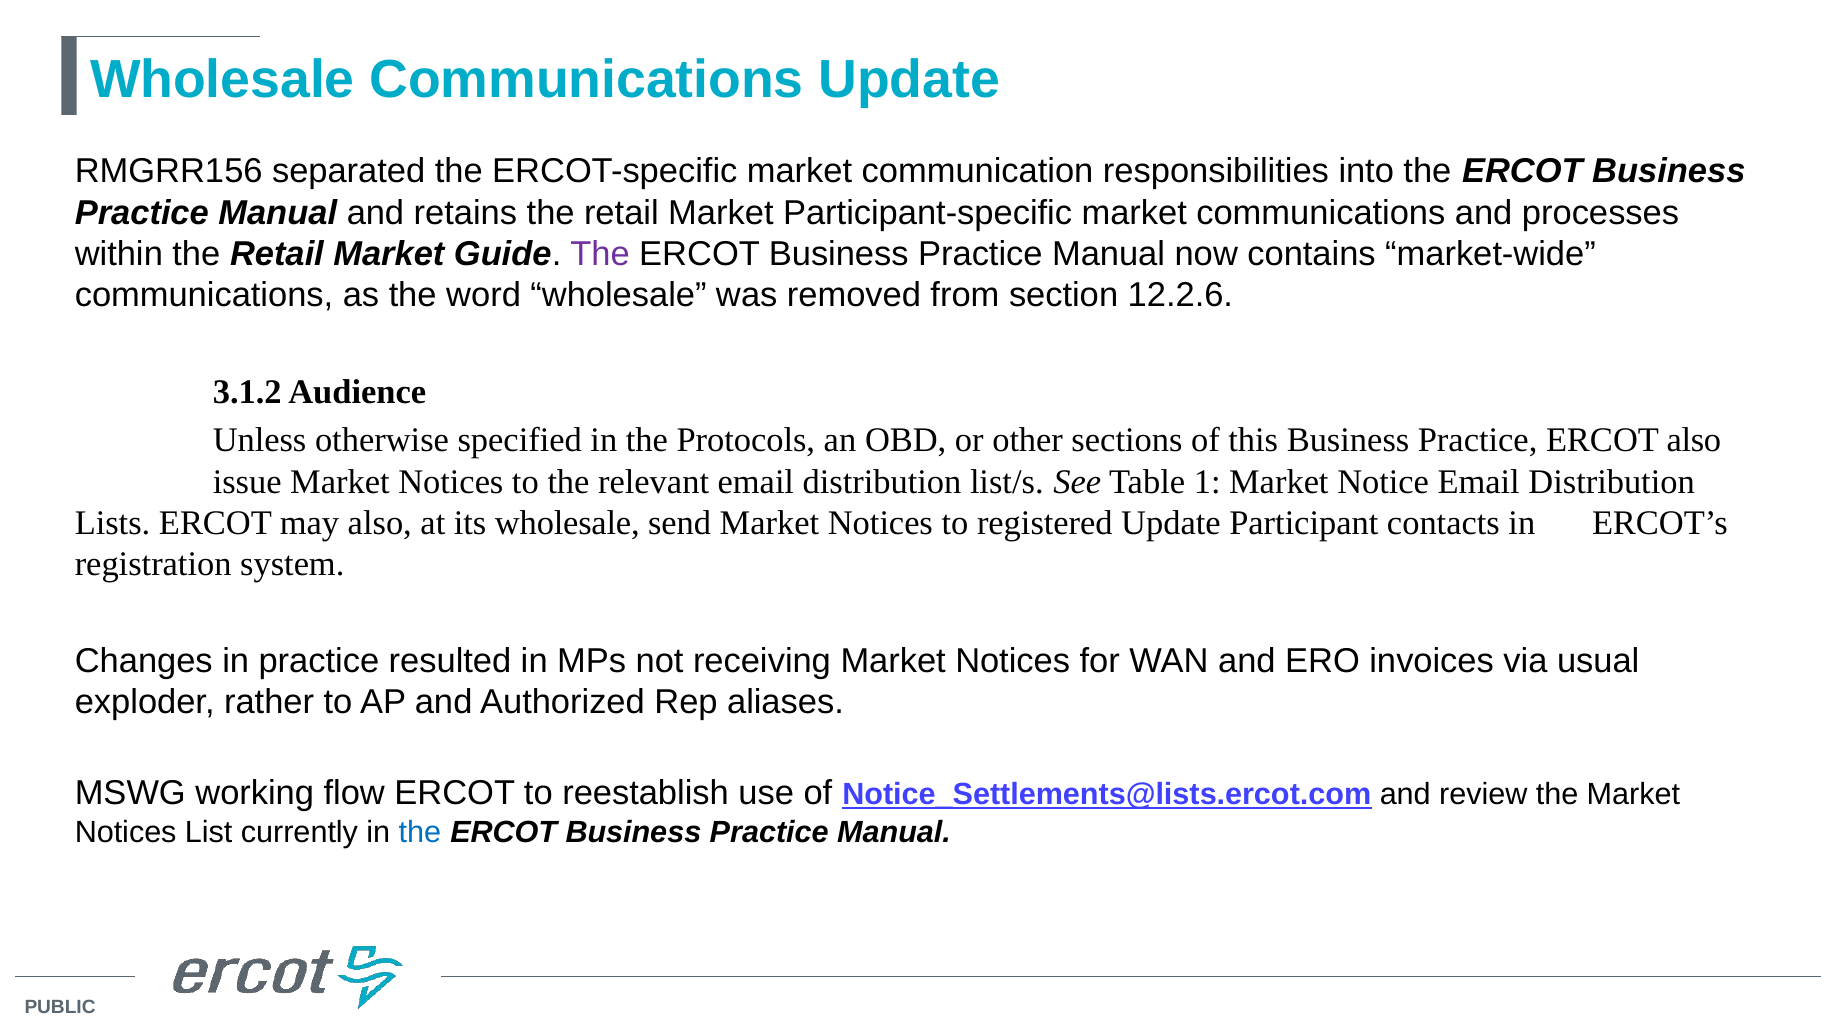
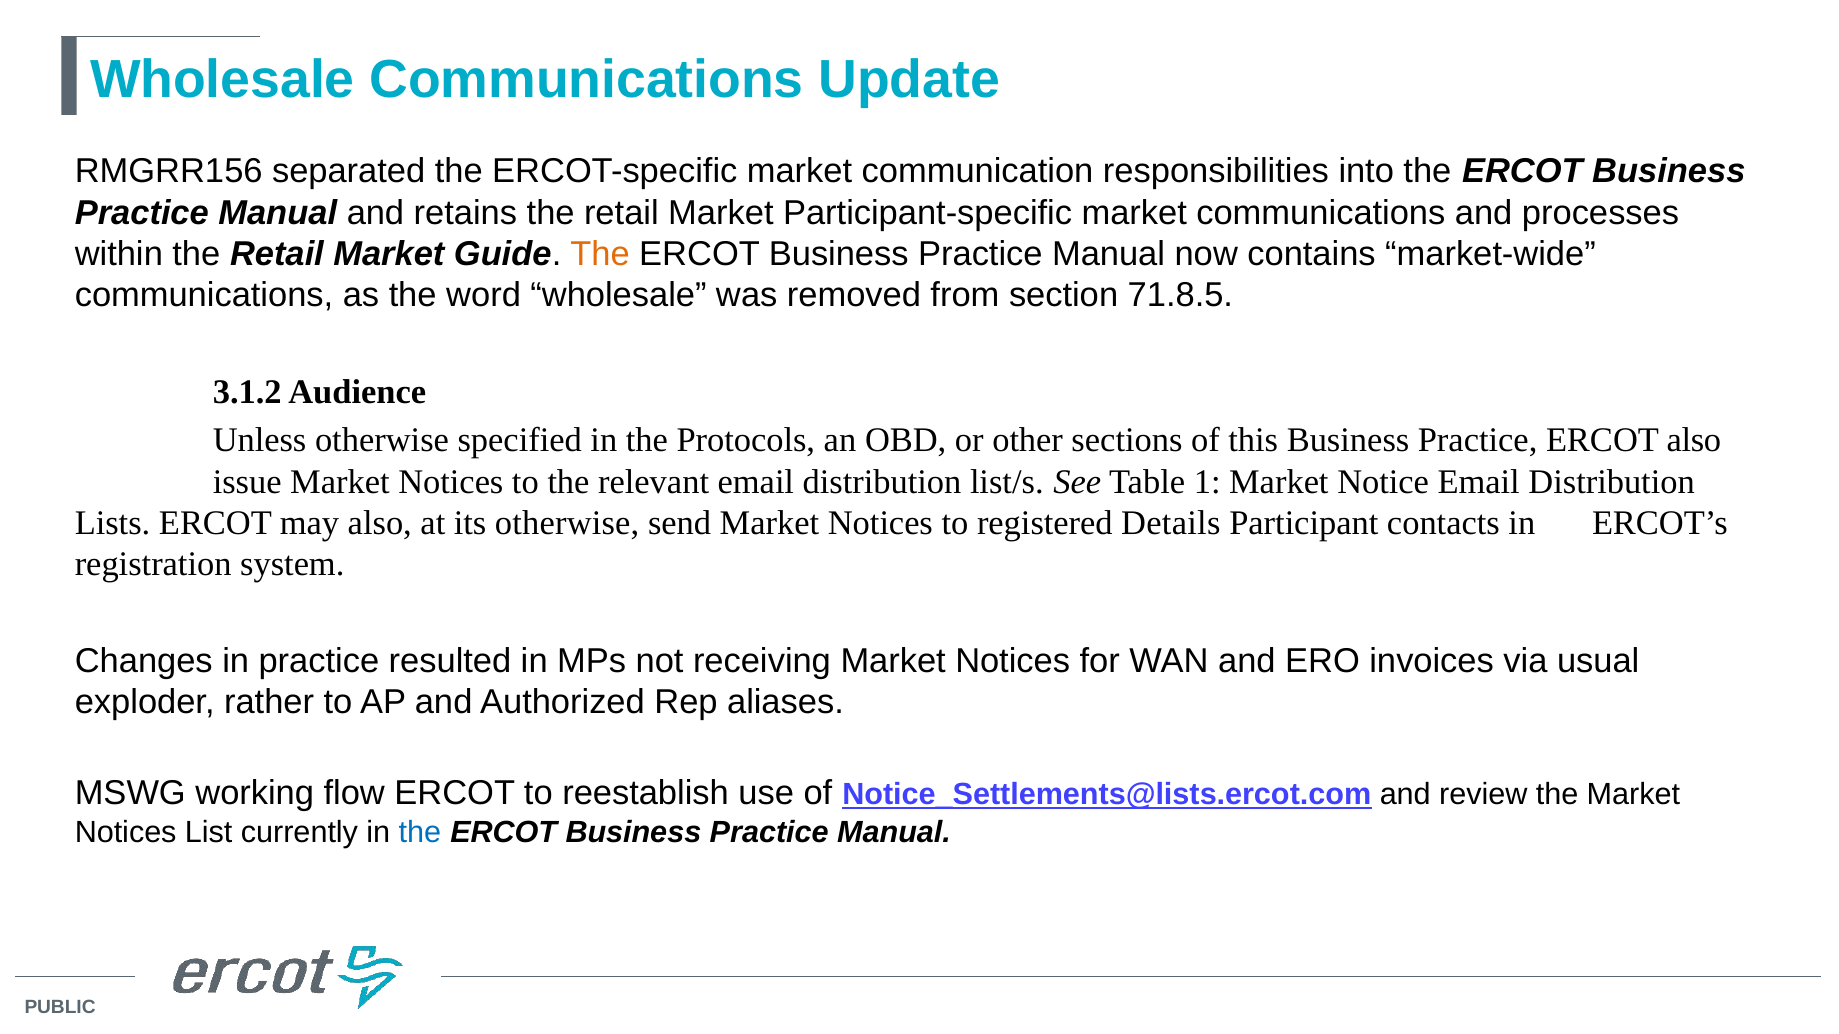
The colour: purple -> orange (600, 254)
12.2.6: 12.2.6 -> 71.8.5 (1180, 296)
its wholesale: wholesale -> otherwise (567, 523)
registered Update: Update -> Details (1171, 523)
